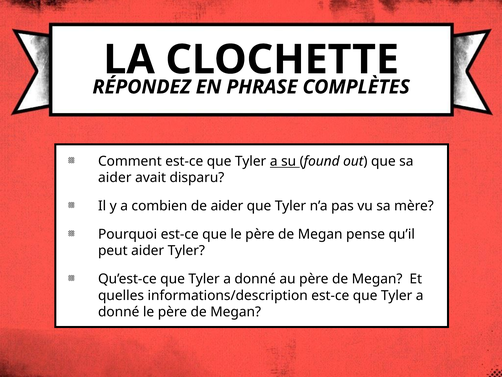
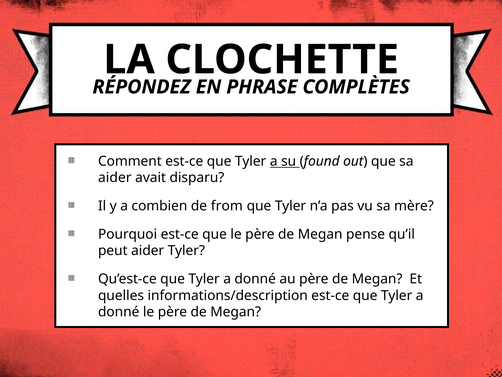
de aider: aider -> from (227, 206)
